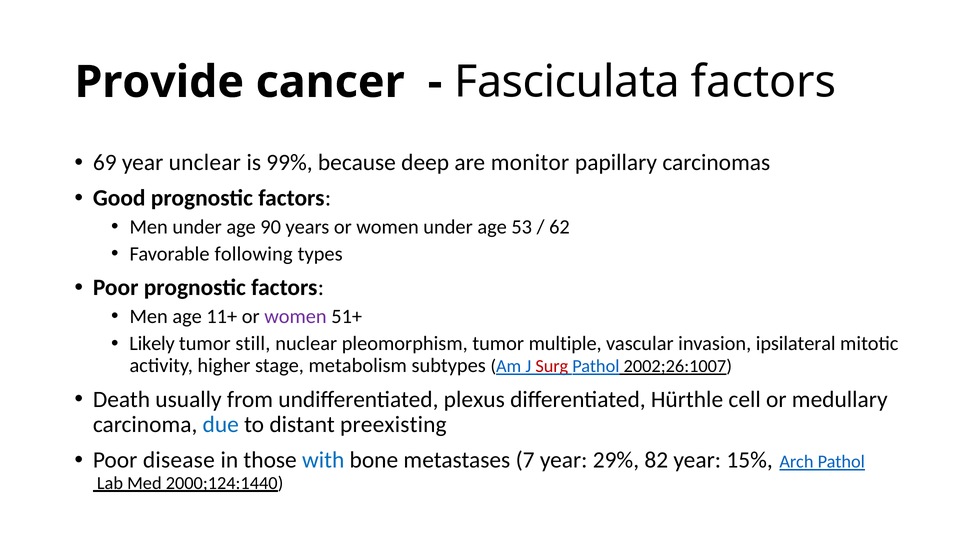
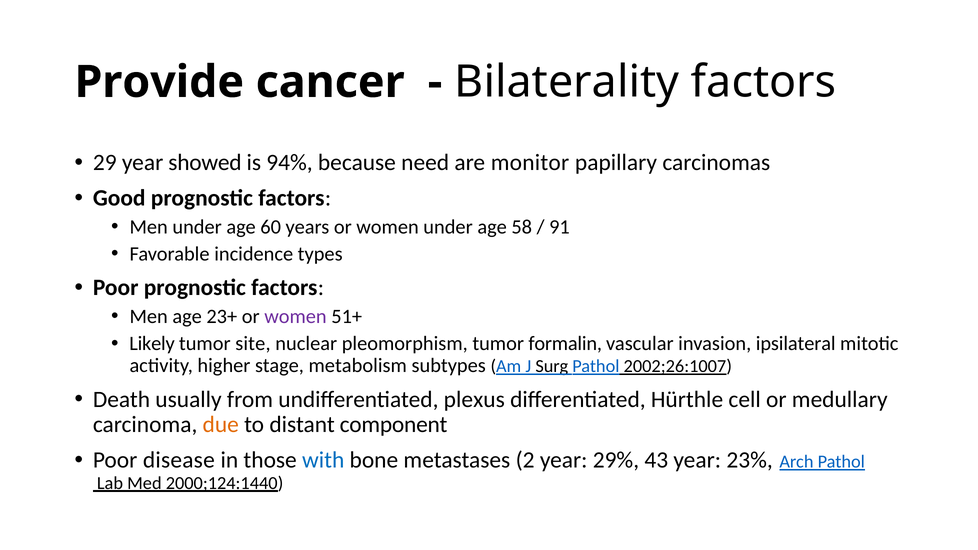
Fasciculata: Fasciculata -> Bilaterality (567, 82)
69: 69 -> 29 (105, 163)
unclear: unclear -> showed (205, 163)
99%: 99% -> 94% (289, 163)
deep: deep -> need (425, 163)
90: 90 -> 60 (271, 227)
53: 53 -> 58 (522, 227)
62: 62 -> 91 (559, 227)
following: following -> incidence (254, 254)
11+: 11+ -> 23+ (222, 317)
still: still -> site (253, 344)
multiple: multiple -> formalin (565, 344)
Surg colour: red -> black (552, 366)
due colour: blue -> orange (221, 425)
preexisting: preexisting -> component (394, 425)
7: 7 -> 2 (525, 460)
82: 82 -> 43 (656, 460)
15%: 15% -> 23% (750, 460)
